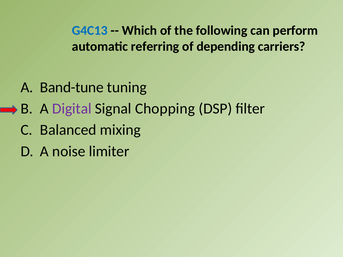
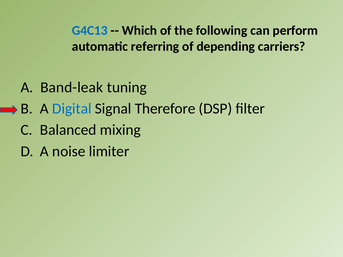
Band-tune: Band-tune -> Band-leak (72, 87)
Digital colour: purple -> blue (72, 109)
Chopping: Chopping -> Therefore (165, 109)
